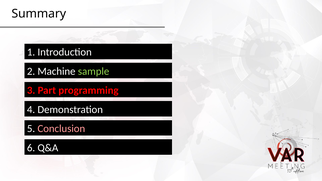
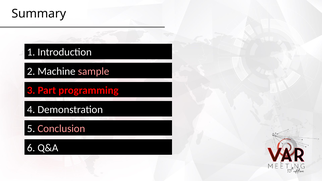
sample colour: light green -> pink (94, 71)
